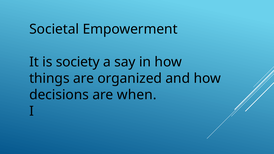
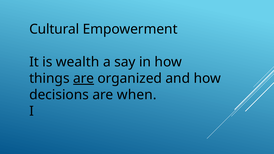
Societal: Societal -> Cultural (54, 29)
society: society -> wealth (78, 62)
are underline: none -> present (84, 78)
